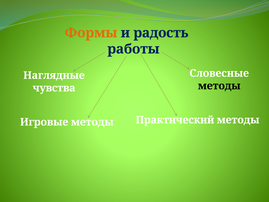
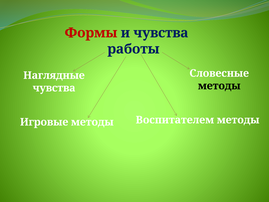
Формы colour: orange -> red (91, 33)
и радость: радость -> чувства (161, 33)
Практический: Практический -> Воспитателем (175, 120)
